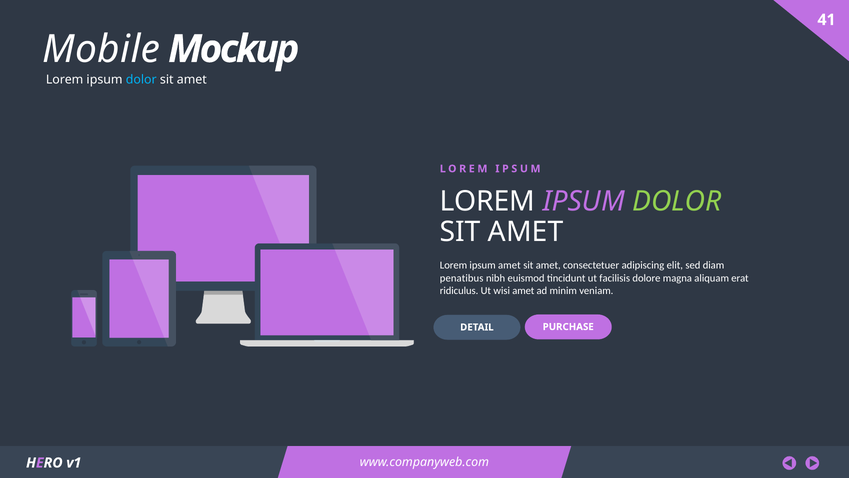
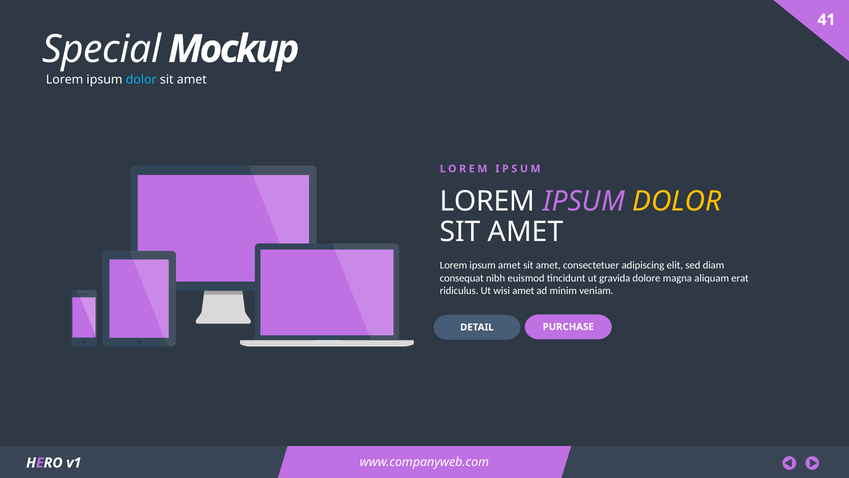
Mobile: Mobile -> Special (102, 49)
DOLOR colour: light green -> yellow (677, 201)
penatibus: penatibus -> consequat (462, 278)
facilisis: facilisis -> gravida (615, 278)
